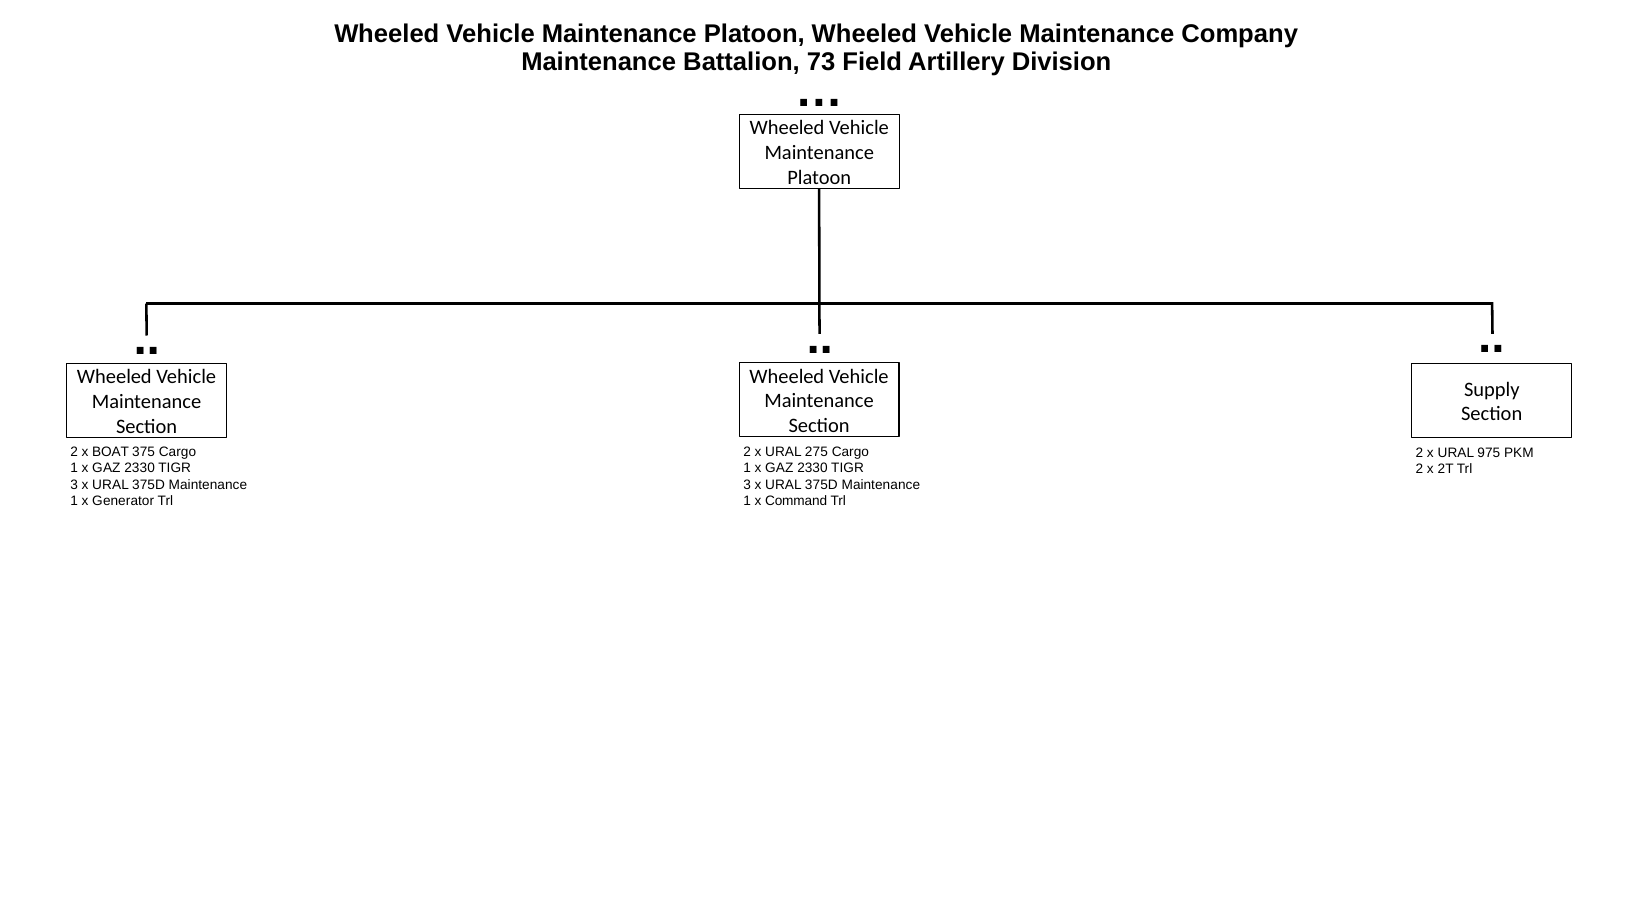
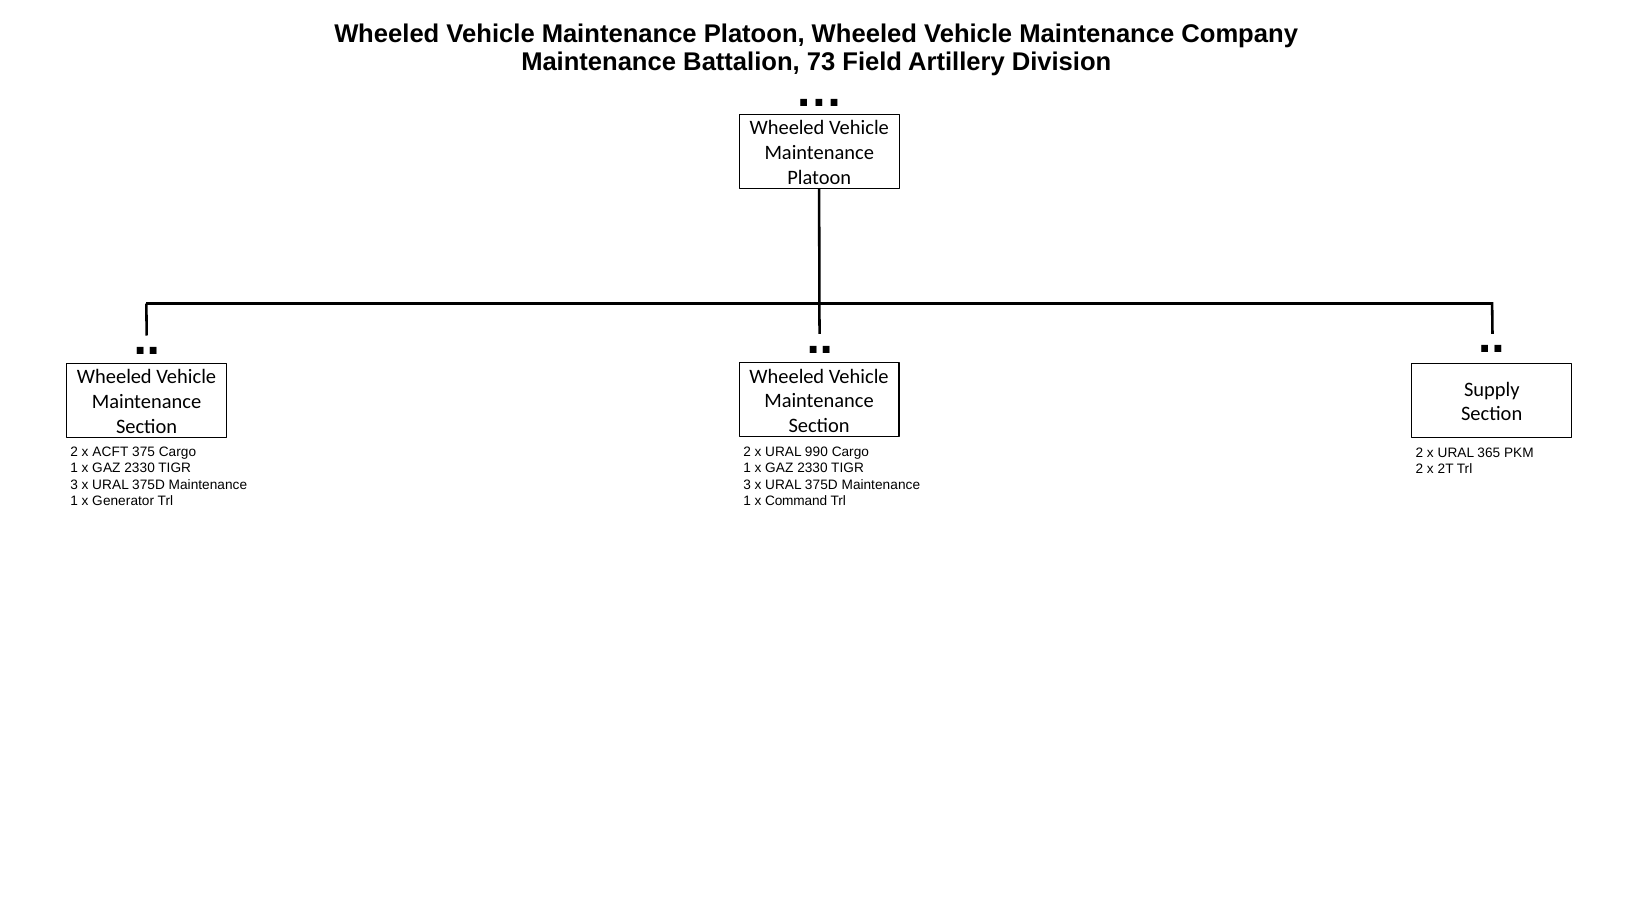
275: 275 -> 990 (816, 452)
BOAT: BOAT -> ACFT (110, 452)
975: 975 -> 365 (1489, 453)
